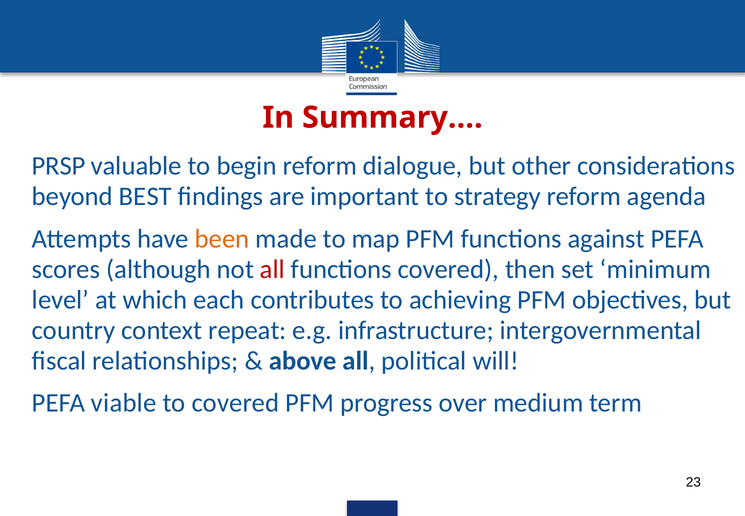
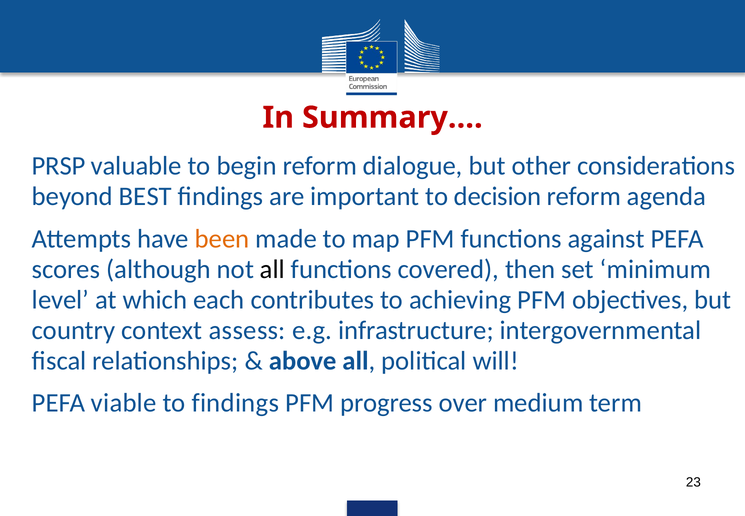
strategy: strategy -> decision (498, 197)
all colour: red -> black (272, 269)
repeat: repeat -> assess (247, 330)
to covered: covered -> findings (235, 403)
